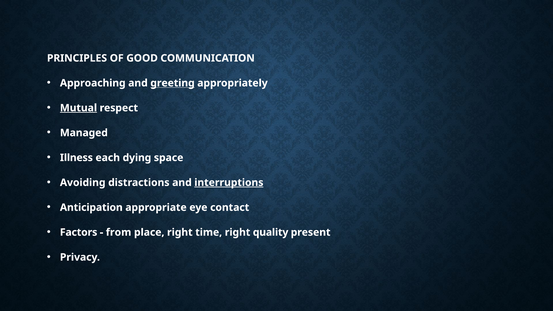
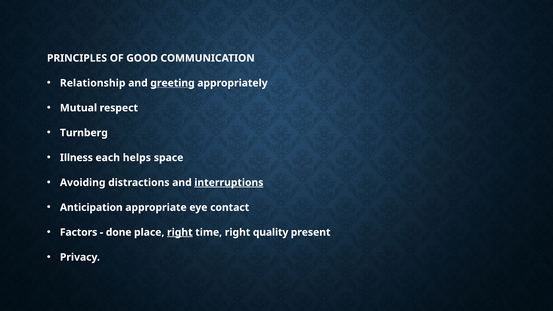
Approaching: Approaching -> Relationship (93, 83)
Mutual underline: present -> none (78, 108)
Managed: Managed -> Turnberg (84, 133)
dying: dying -> helps (137, 158)
from: from -> done (119, 232)
right underline: none -> present (180, 232)
